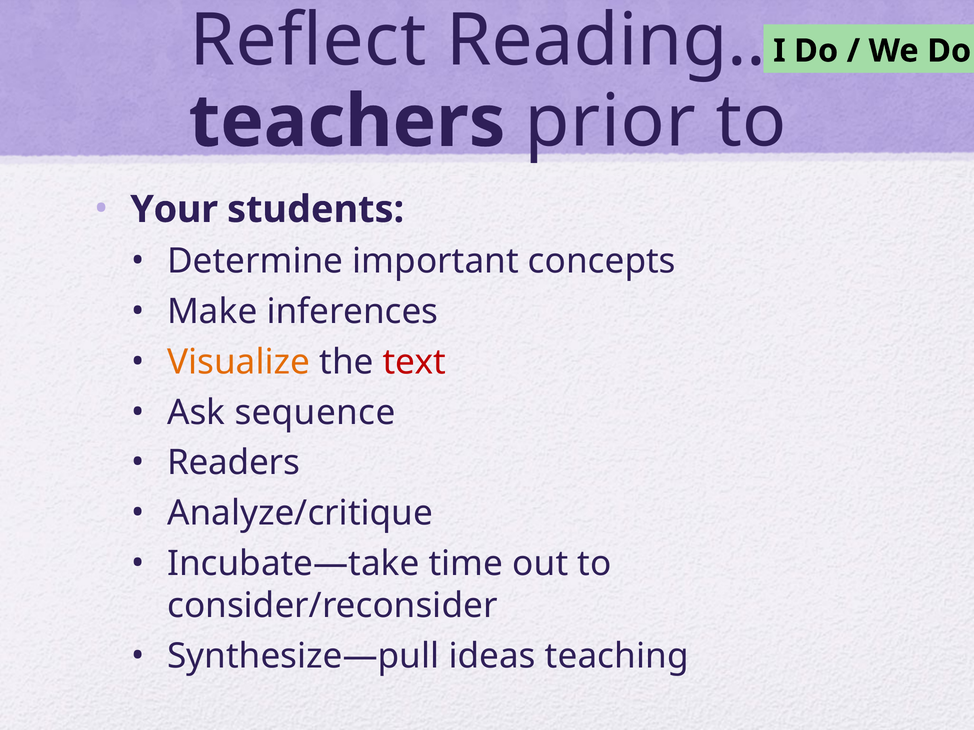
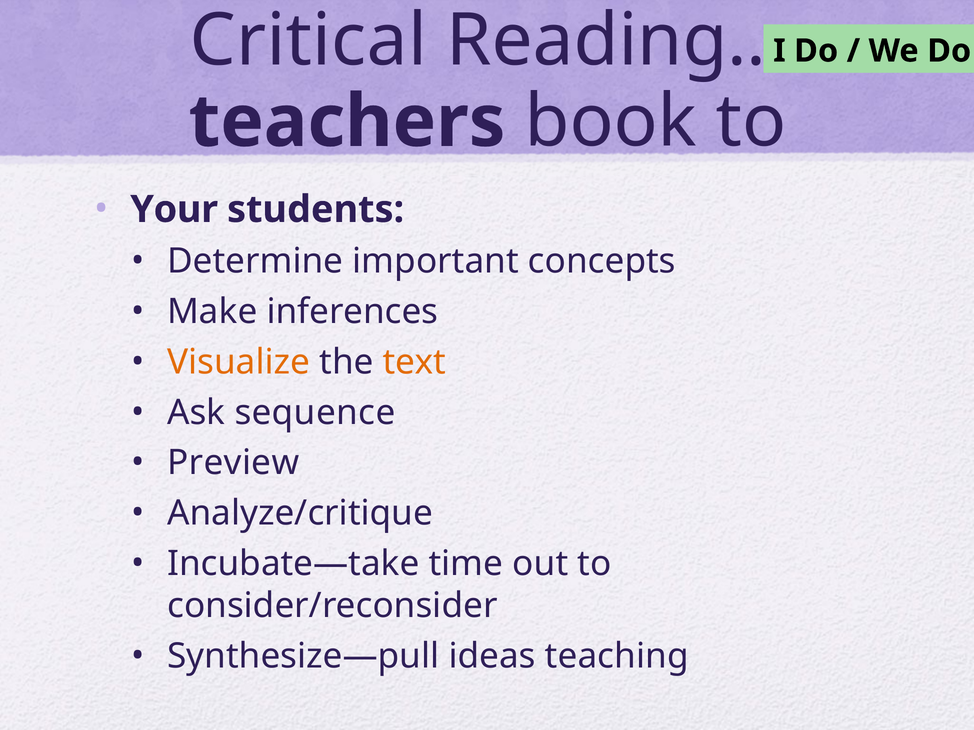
Reflect: Reflect -> Critical (308, 41)
prior: prior -> book (611, 122)
text colour: red -> orange (414, 362)
Readers: Readers -> Preview (233, 463)
